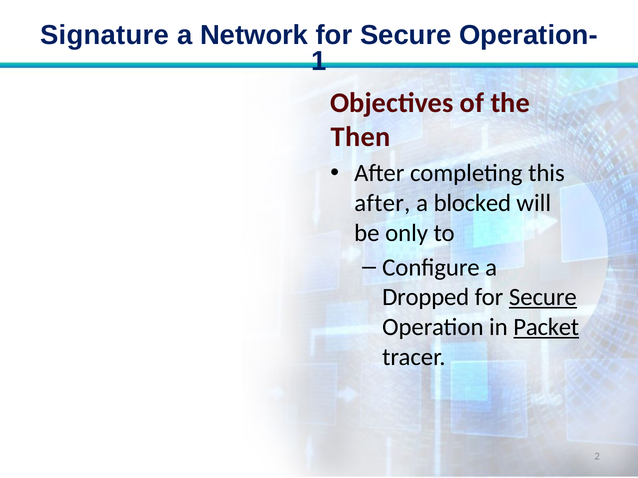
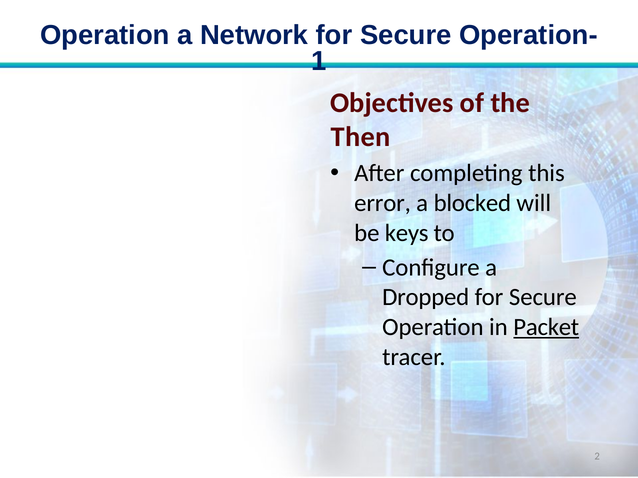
Signature: Signature -> Operation (105, 35)
after: after -> error (383, 203)
only: only -> keys (407, 233)
Secure underline: present -> none (543, 298)
